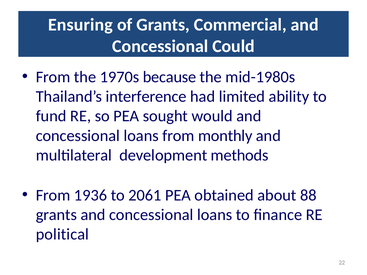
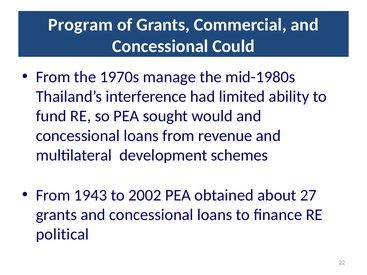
Ensuring: Ensuring -> Program (81, 25)
because: because -> manage (169, 77)
monthly: monthly -> revenue (225, 136)
methods: methods -> schemes (239, 155)
1936: 1936 -> 1943 (91, 195)
2061: 2061 -> 2002 (145, 195)
88: 88 -> 27 (308, 195)
